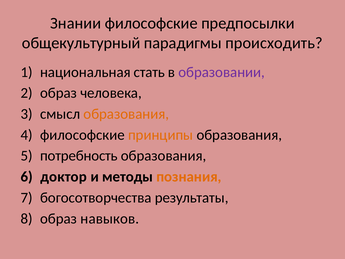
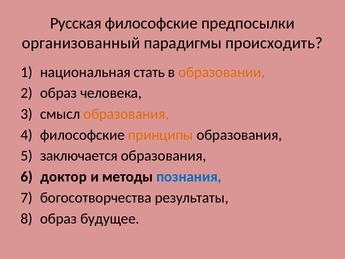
Знании: Знании -> Русская (76, 23)
общекультурный: общекультурный -> организованный (81, 43)
образовании colour: purple -> orange (222, 72)
потребность: потребность -> заключается (79, 156)
познания colour: orange -> blue (189, 177)
навыков: навыков -> будущее (110, 218)
